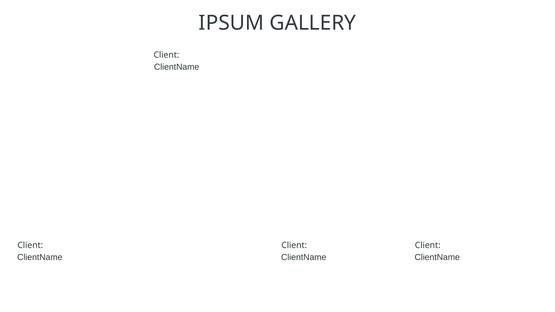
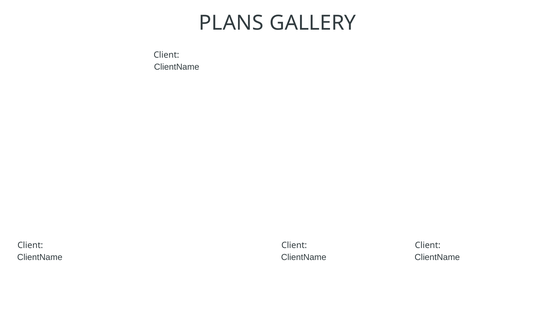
IPSUM: IPSUM -> PLANS (231, 23)
